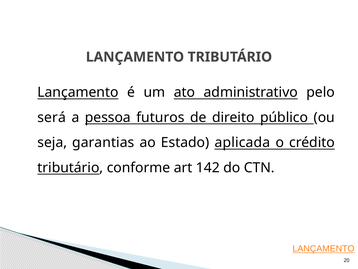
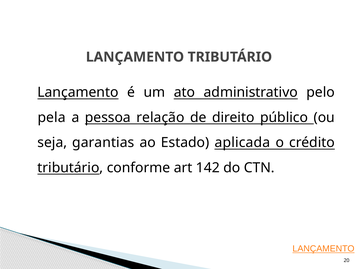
será: será -> pela (52, 117)
futuros: futuros -> relação (160, 117)
